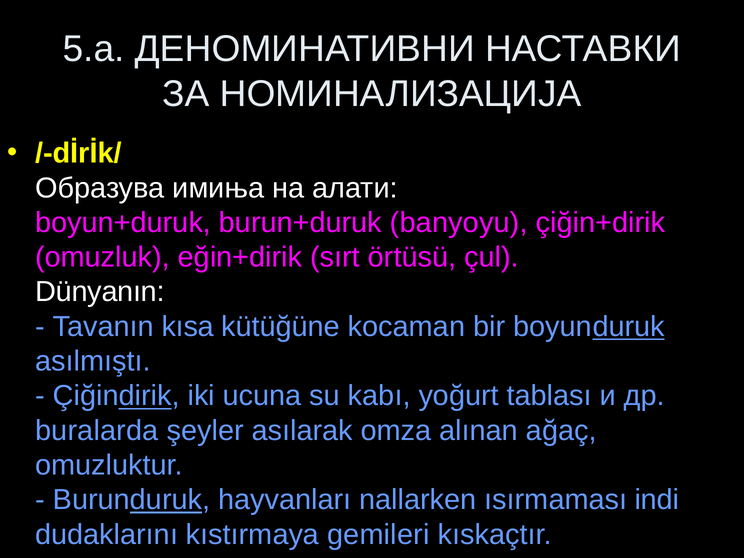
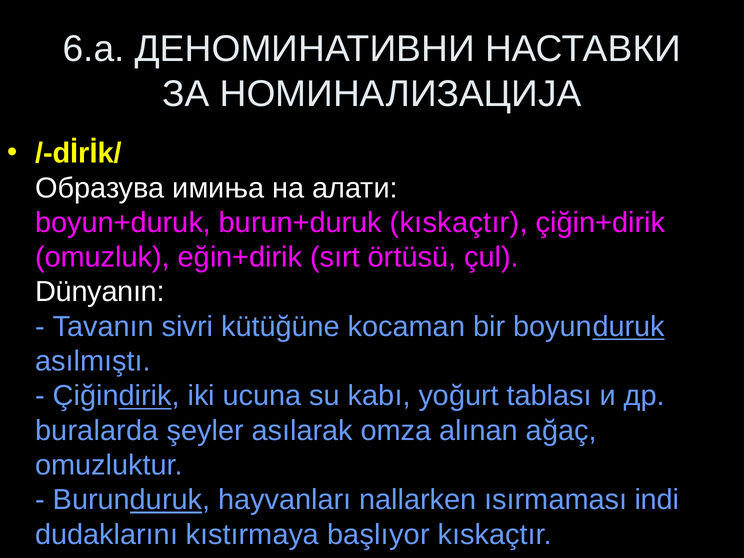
5.a: 5.a -> 6.a (94, 49)
burun+duruk banyoyu: banyoyu -> kıskaçtır (459, 223)
kısa: kısa -> sivri (188, 327)
gemileri: gemileri -> başlıyor (378, 534)
